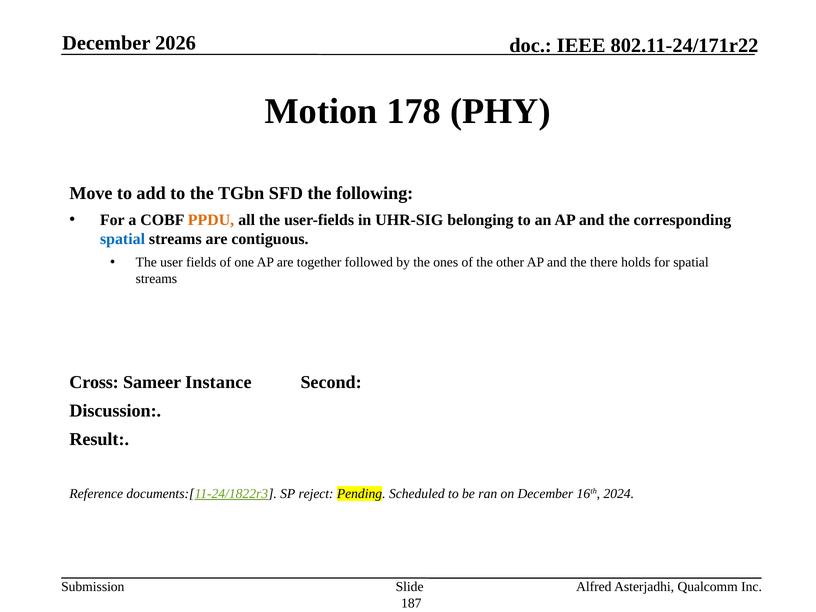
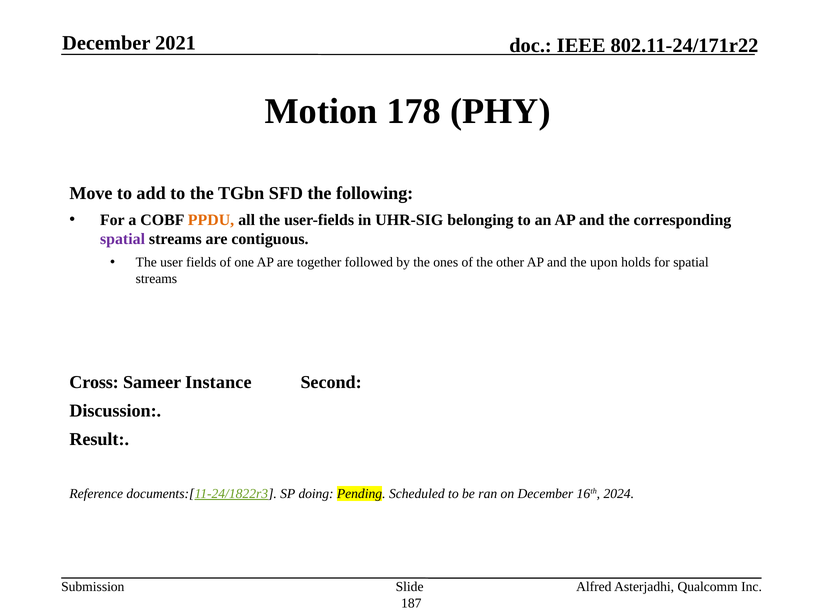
2026: 2026 -> 2021 (176, 43)
spatial colour: blue -> purple (123, 239)
there: there -> upon (604, 262)
reject: reject -> doing (316, 494)
